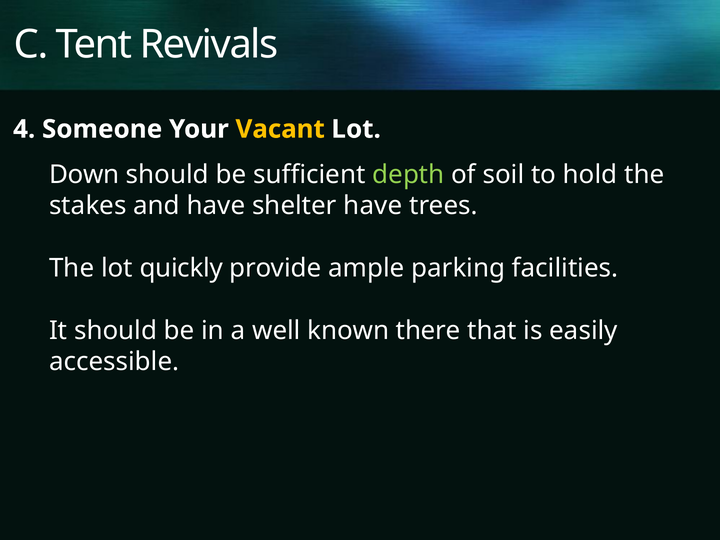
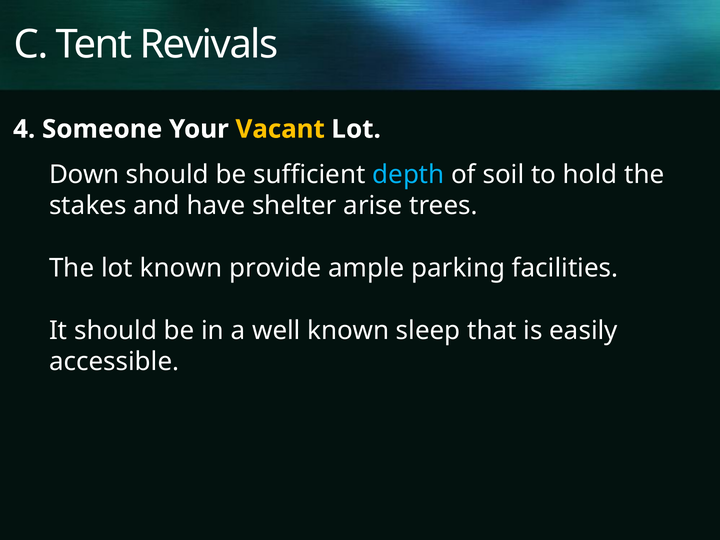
depth colour: light green -> light blue (408, 175)
shelter have: have -> arise (373, 206)
lot quickly: quickly -> known (181, 268)
there: there -> sleep (428, 331)
